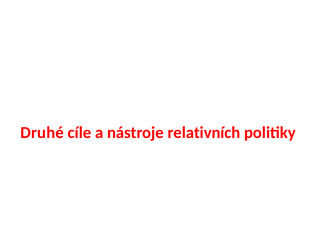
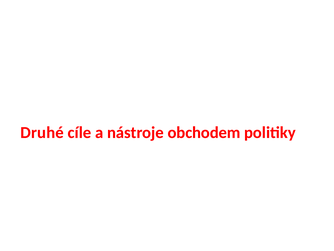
relativních: relativních -> obchodem (204, 132)
